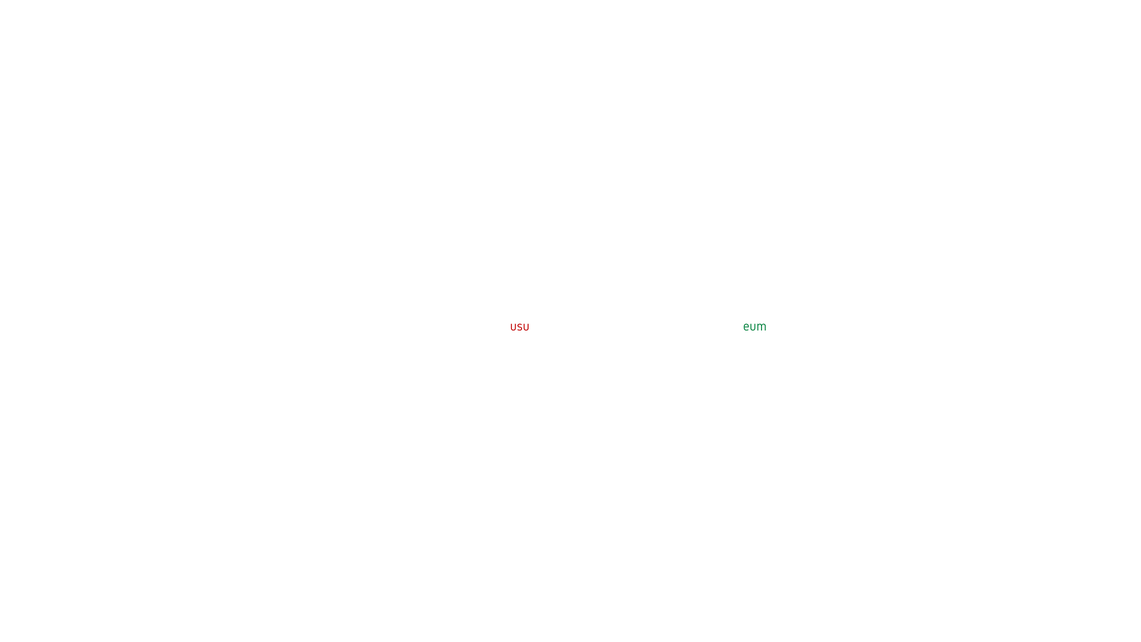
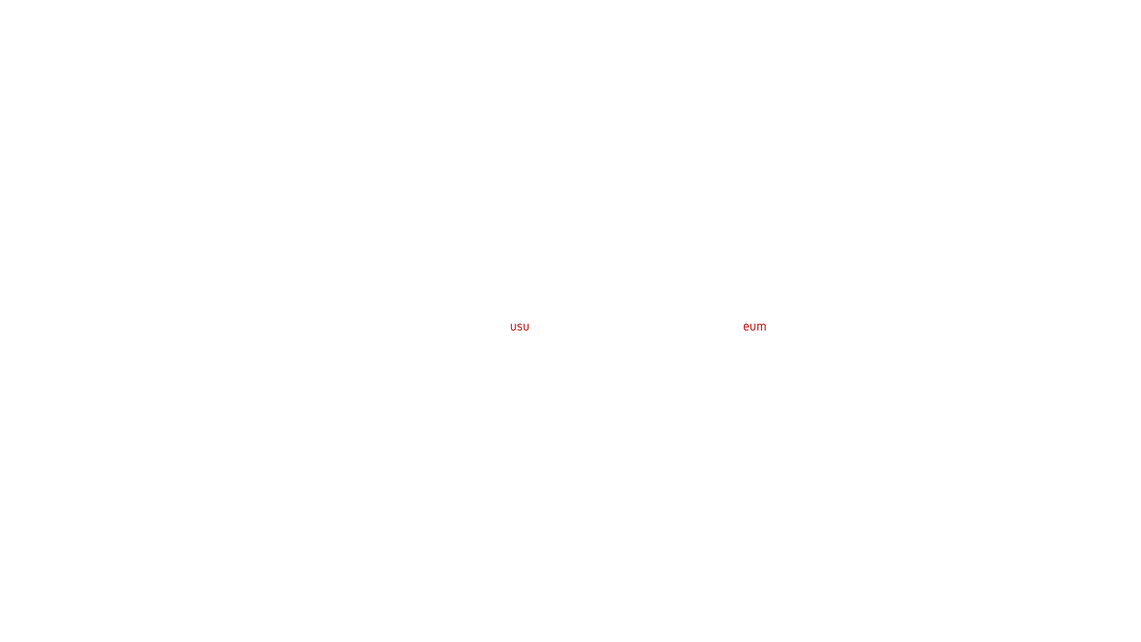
eum colour: green -> red (755, 326)
